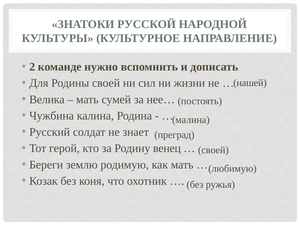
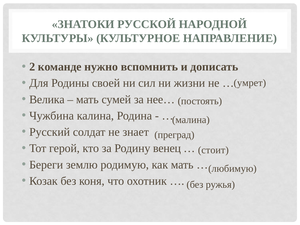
нашей: нашей -> умрет (250, 83)
своей: своей -> стоит (213, 150)
